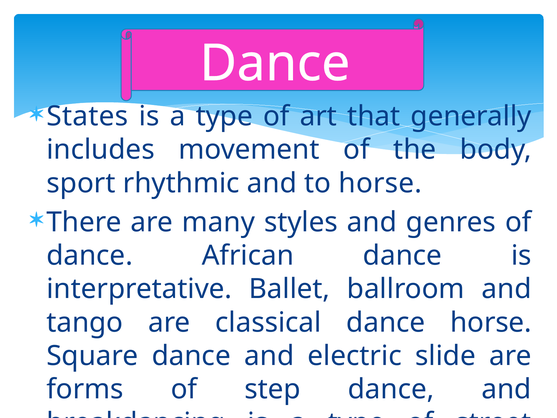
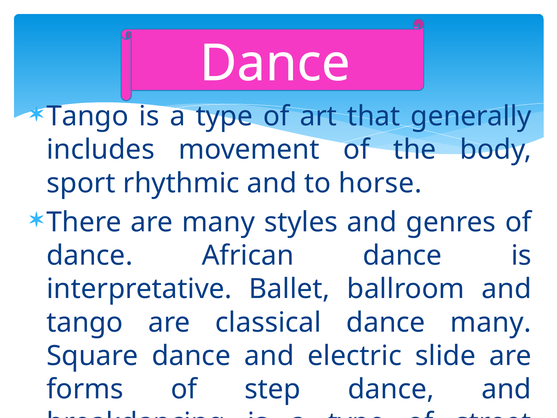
States: States -> Tango (87, 116)
dance horse: horse -> many (491, 322)
